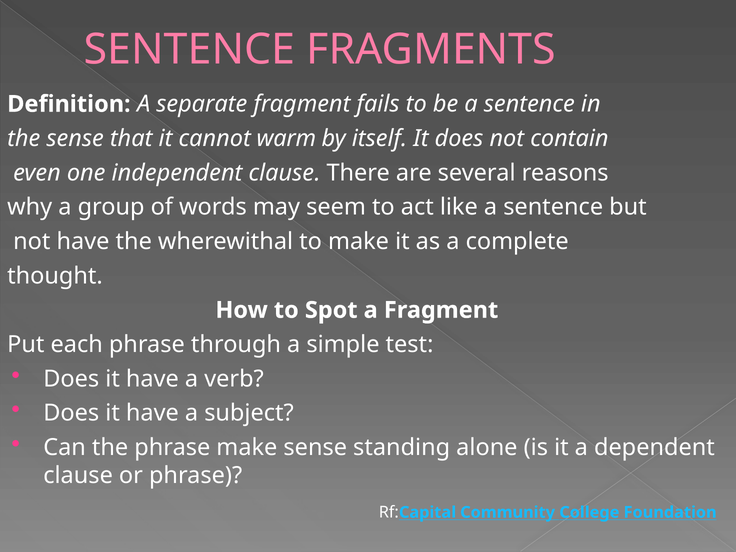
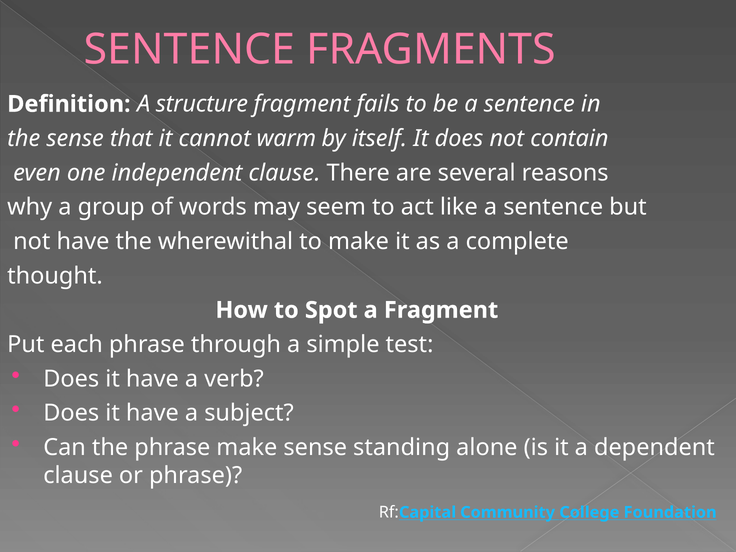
separate: separate -> structure (202, 104)
